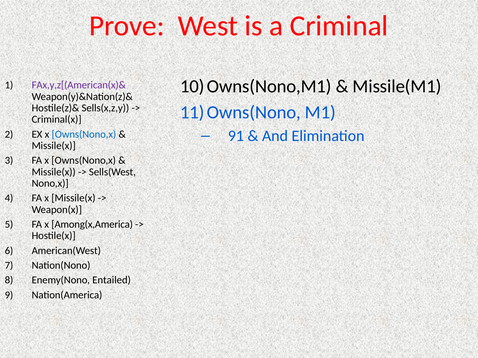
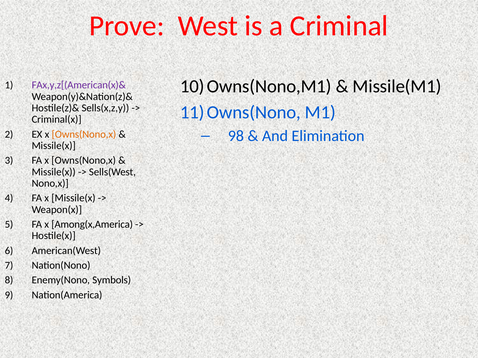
91: 91 -> 98 (236, 136)
Owns(Nono,x colour: blue -> orange (84, 134)
Entailed: Entailed -> Symbols (112, 281)
